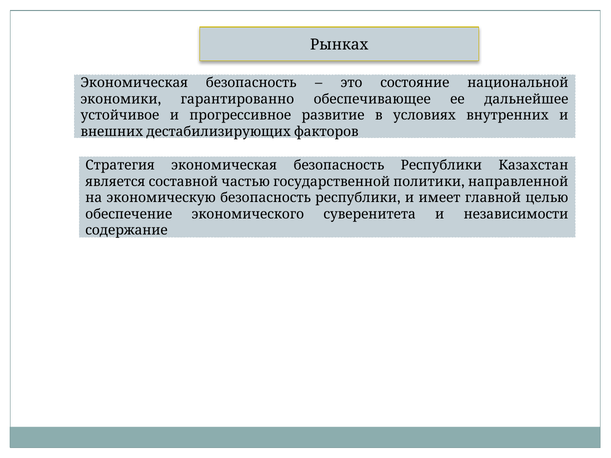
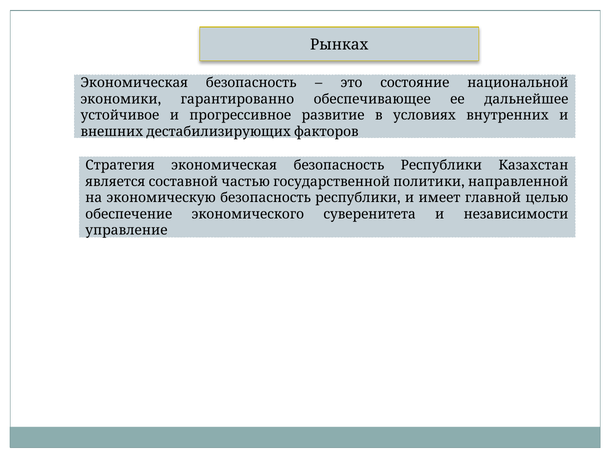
содержание: содержание -> управление (126, 231)
